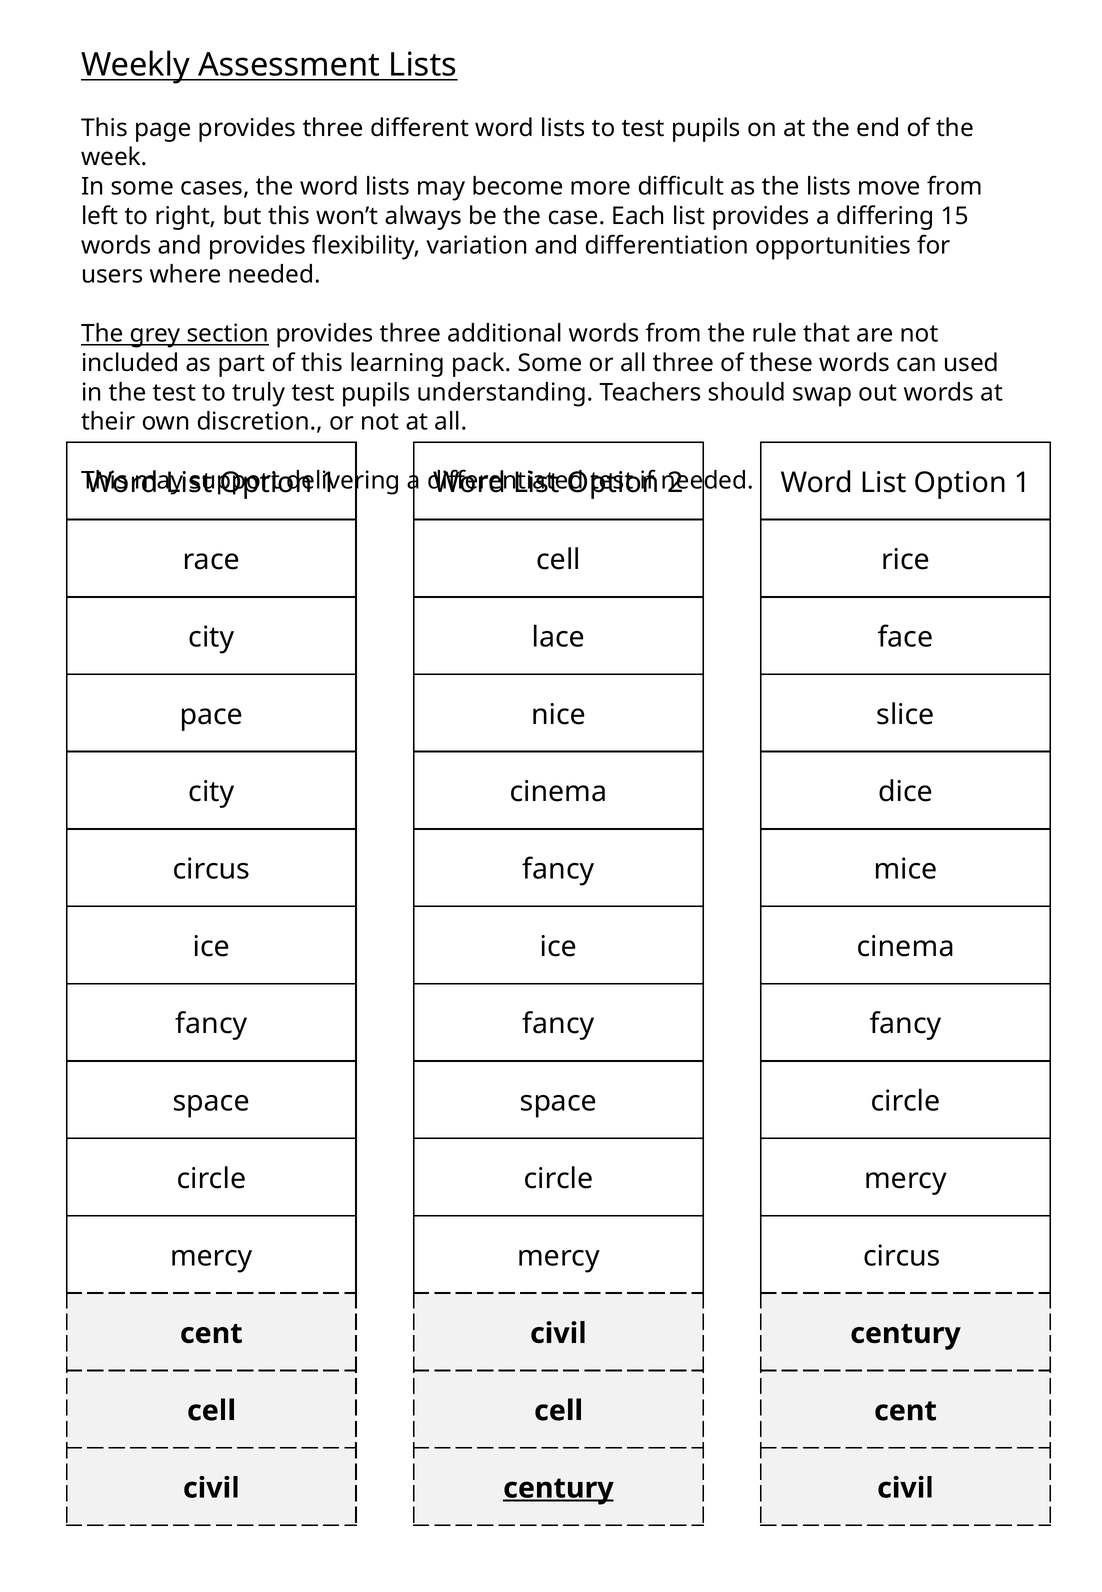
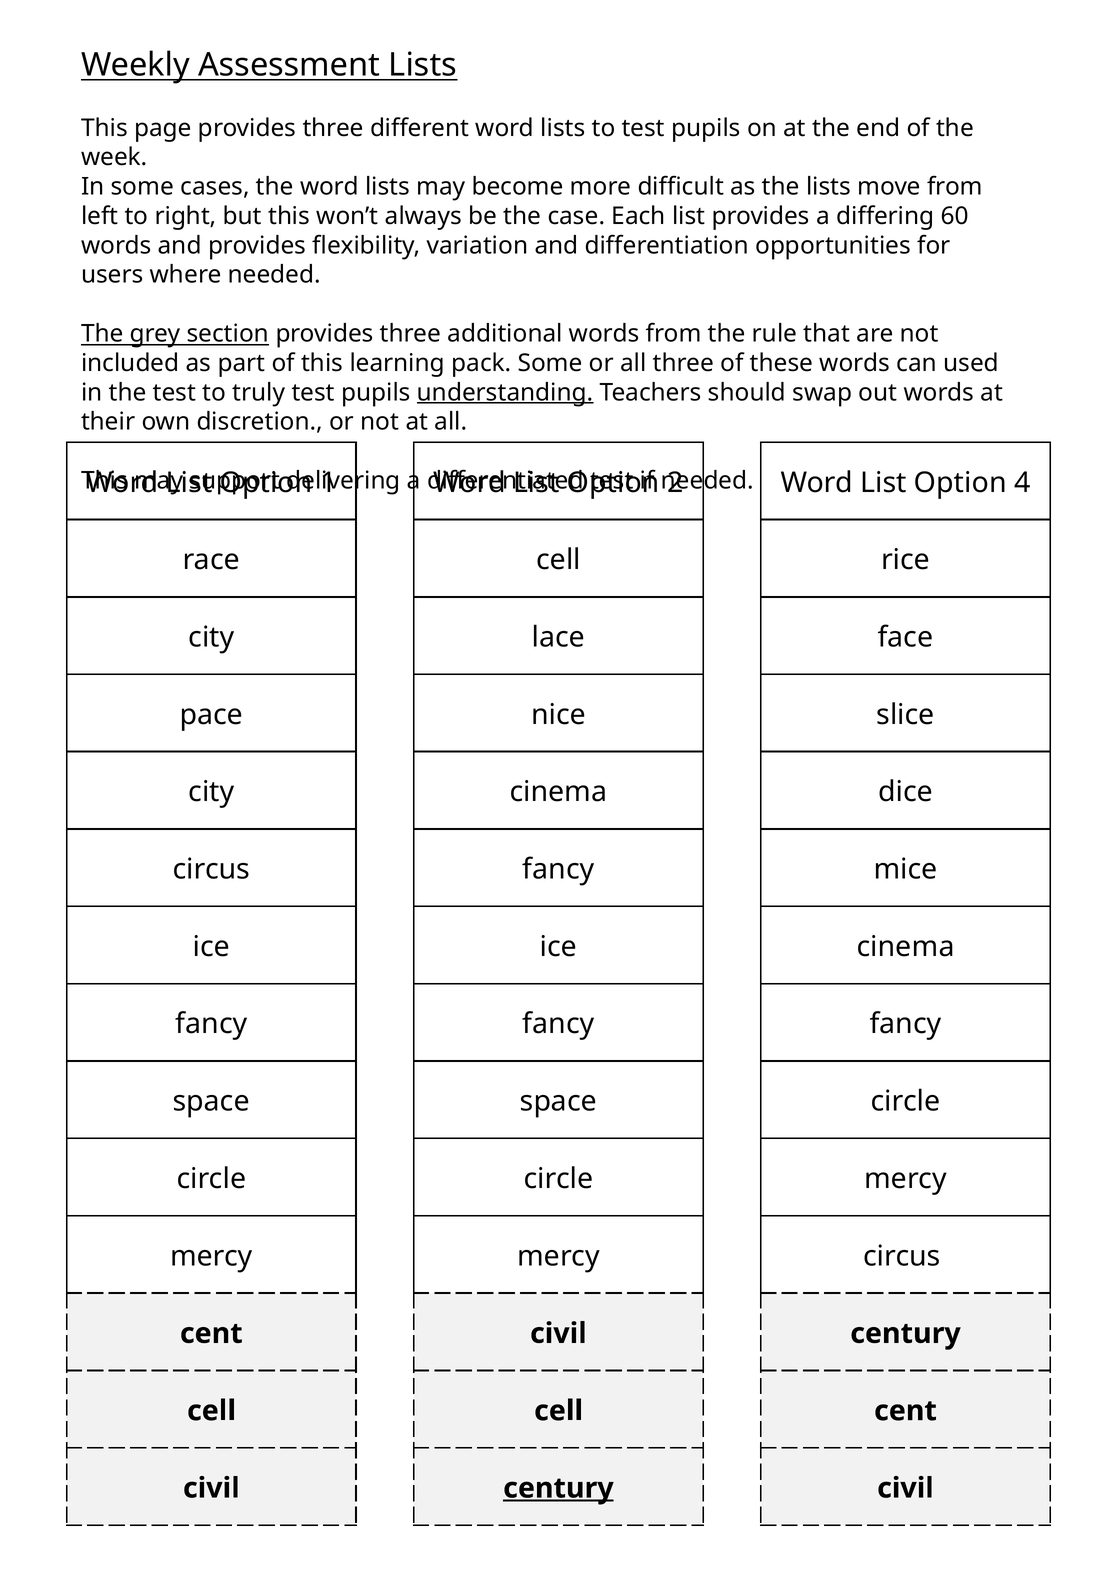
15: 15 -> 60 (955, 216)
understanding underline: none -> present (505, 392)
1: 1 -> 4 (1022, 483)
